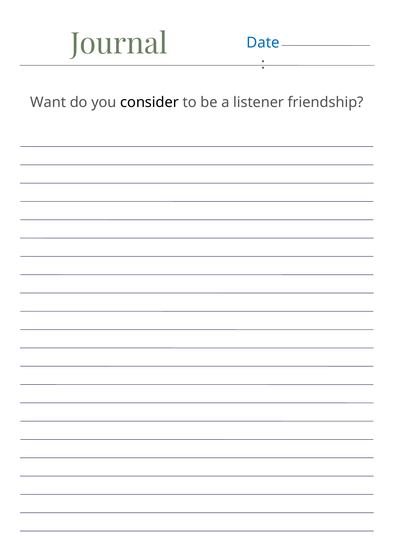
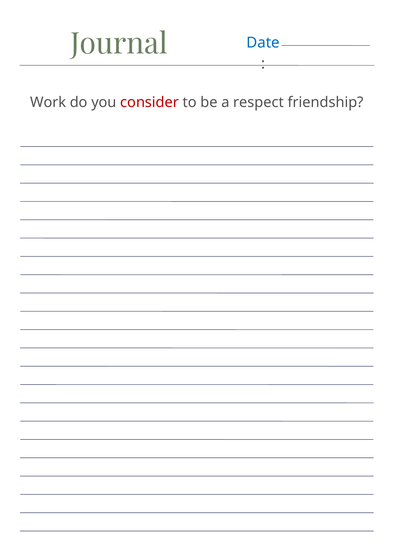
Want: Want -> Work (48, 102)
consider colour: black -> red (150, 102)
listener: listener -> respect (259, 102)
